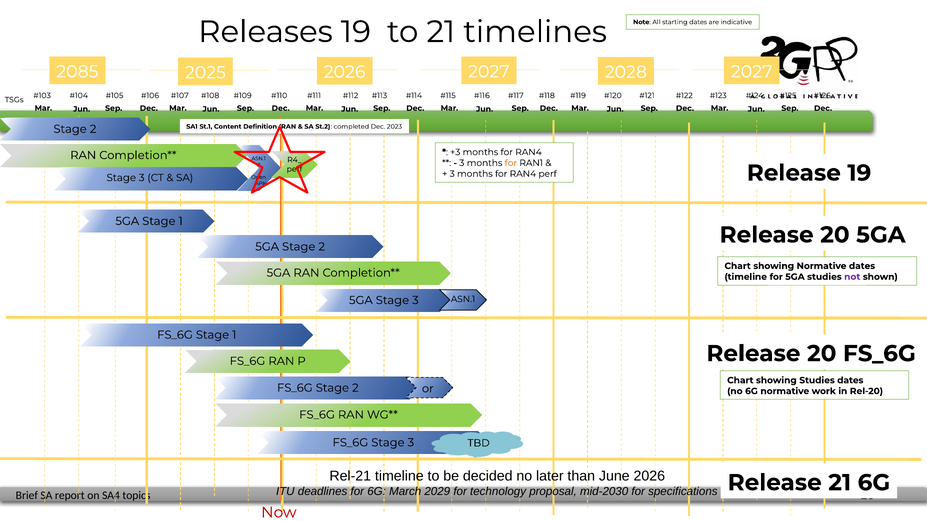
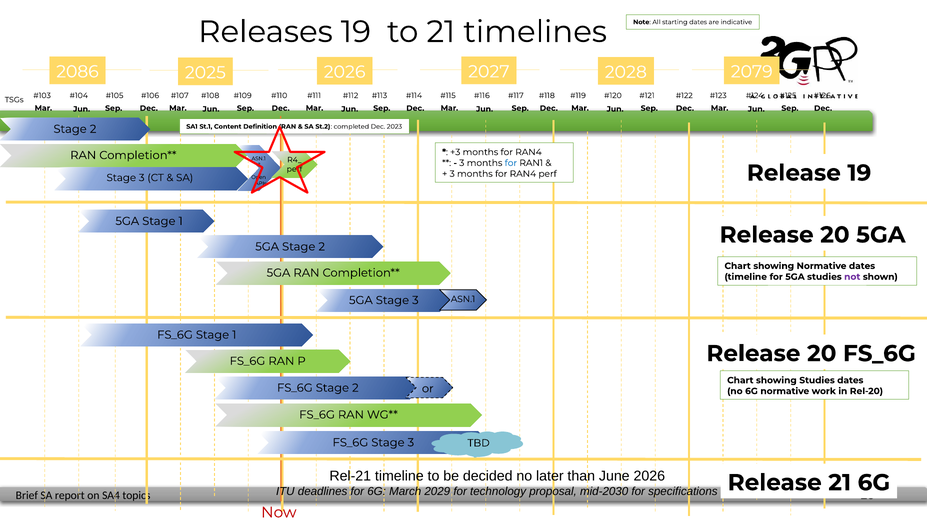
2085: 2085 -> 2086 (77, 72)
2027 2027: 2027 -> 2079 (752, 72)
for colour: orange -> blue (511, 163)
